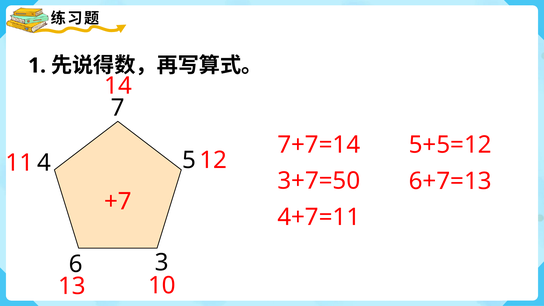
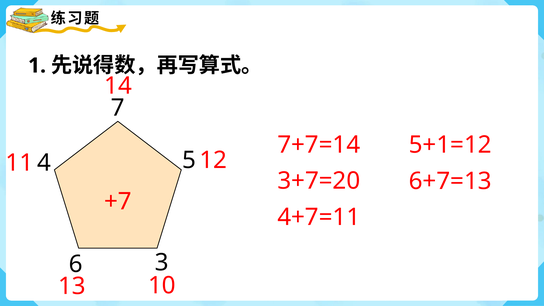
5+5=12: 5+5=12 -> 5+1=12 (450, 145)
3+7=50: 3+7=50 -> 3+7=20 (319, 181)
